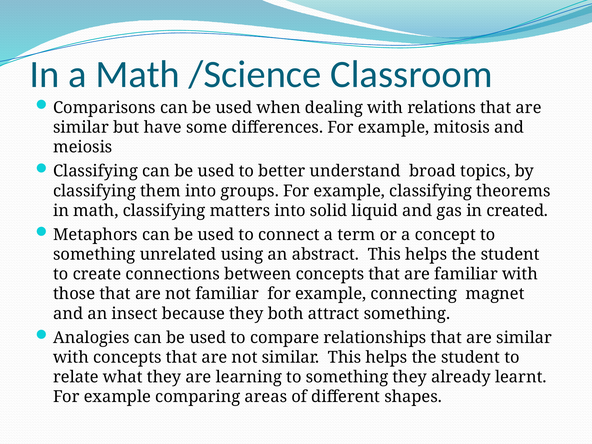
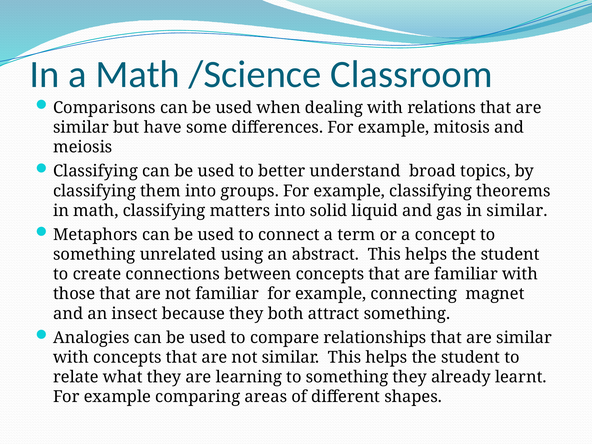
in created: created -> similar (517, 211)
